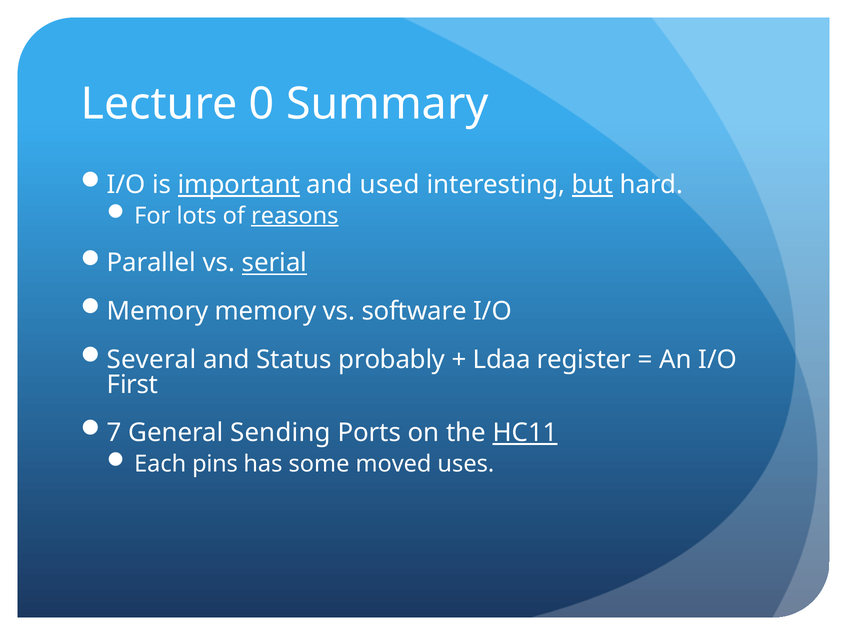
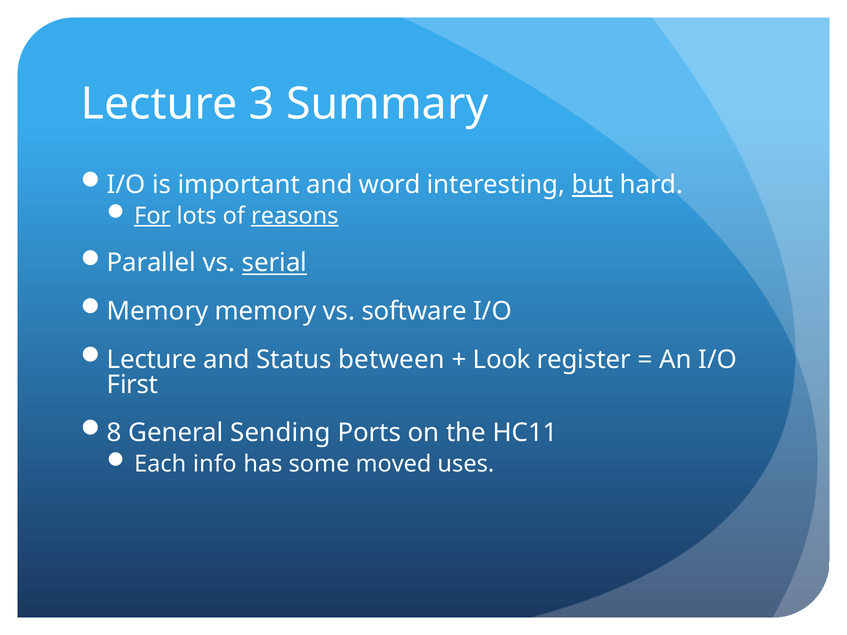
0: 0 -> 3 (262, 104)
important underline: present -> none (239, 185)
used: used -> word (390, 185)
For underline: none -> present (152, 216)
Several: Several -> Lecture (152, 360)
probably: probably -> between (392, 360)
Ldaa: Ldaa -> Look (502, 360)
7: 7 -> 8 (114, 433)
HC11 underline: present -> none (525, 433)
pins: pins -> info (215, 464)
